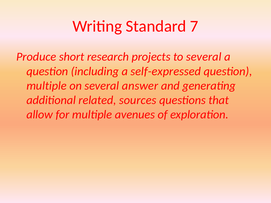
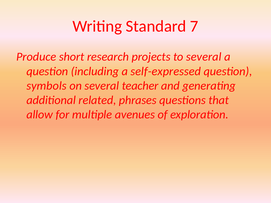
multiple: multiple -> symbols (47, 86)
answer: answer -> teacher (140, 86)
sources: sources -> phrases (138, 100)
